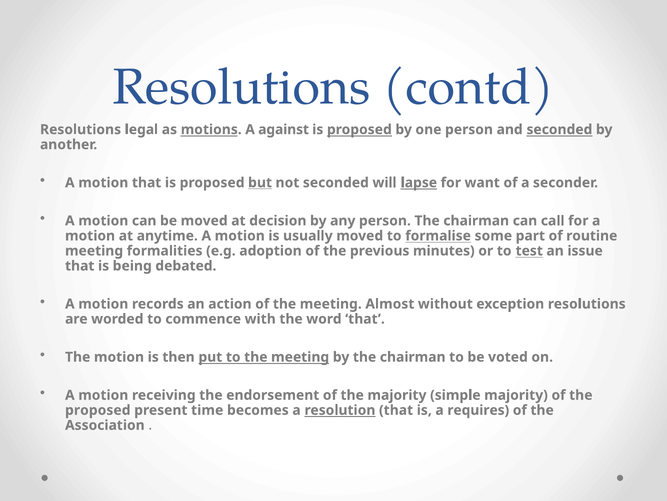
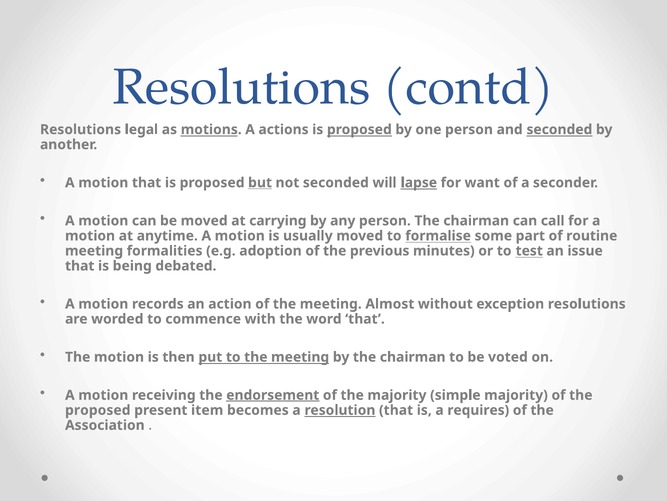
against: against -> actions (284, 129)
decision: decision -> carrying (278, 220)
endorsement underline: none -> present (273, 395)
time: time -> item (207, 410)
